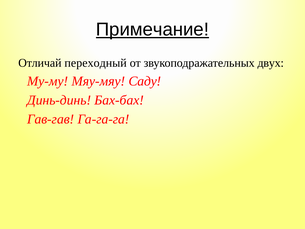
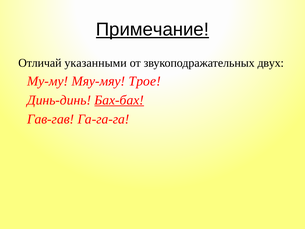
переходный: переходный -> указанными (96, 63)
Саду: Саду -> Трое (145, 81)
Бах-бах underline: none -> present (119, 100)
